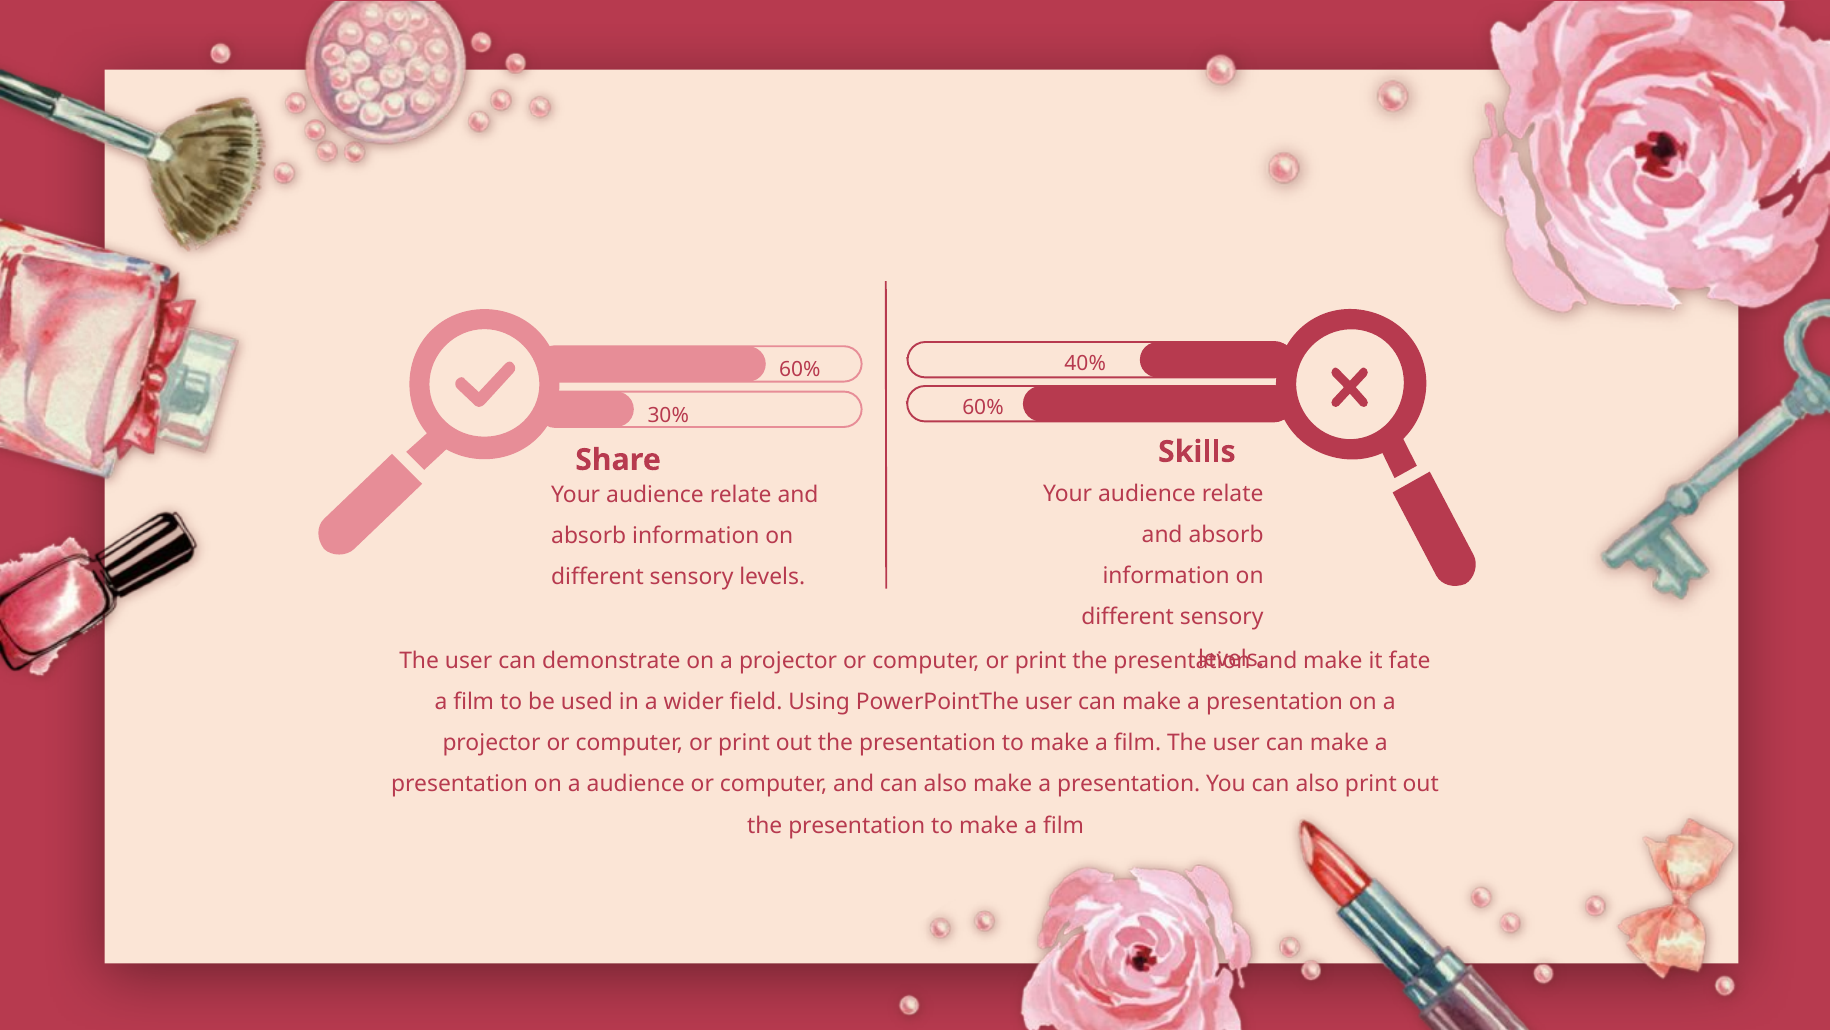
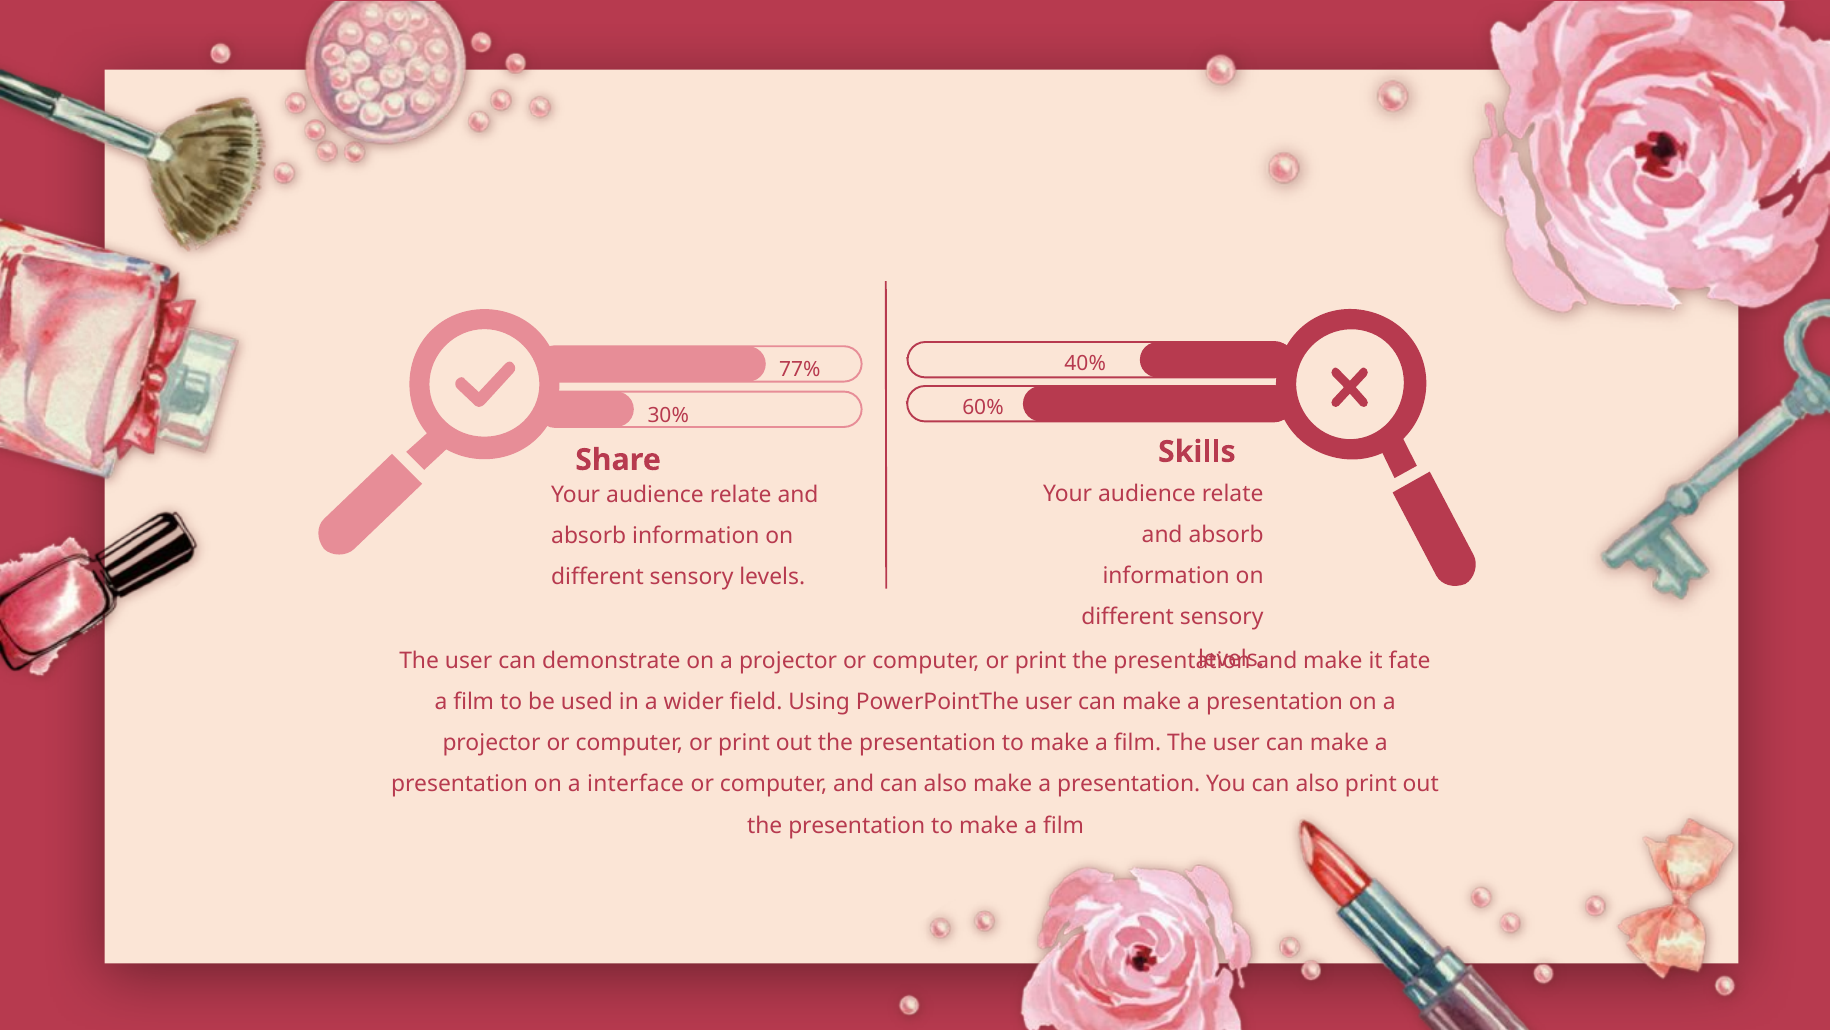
60%: 60% -> 77% (800, 369)
a audience: audience -> interface (636, 784)
